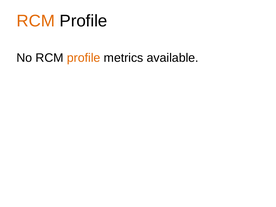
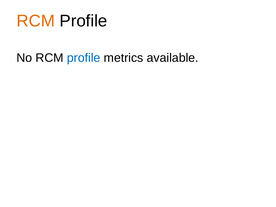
profile colour: orange -> blue (84, 58)
